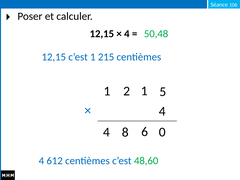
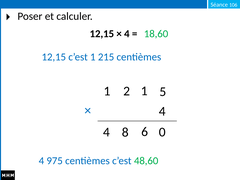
50,48: 50,48 -> 18,60 (156, 34)
612: 612 -> 975 (55, 161)
